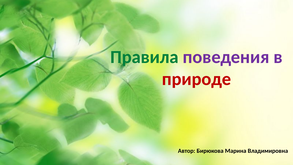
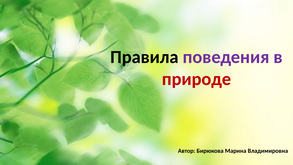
Правила colour: green -> black (145, 57)
